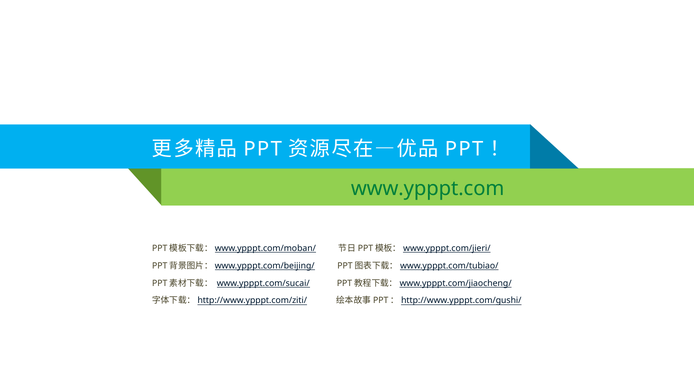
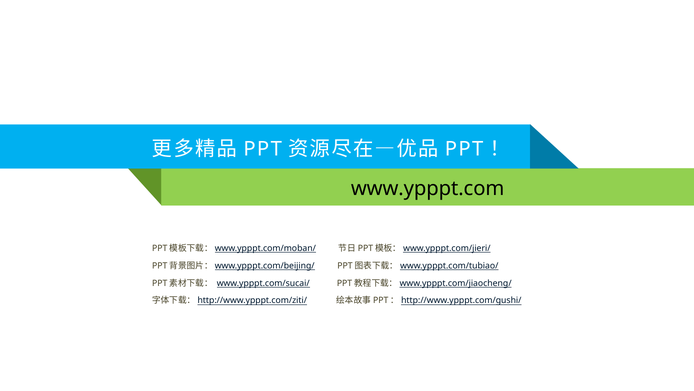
www.ypppt.com colour: green -> black (428, 188)
